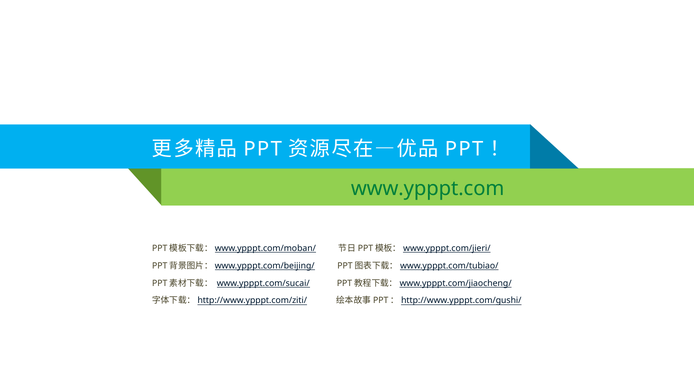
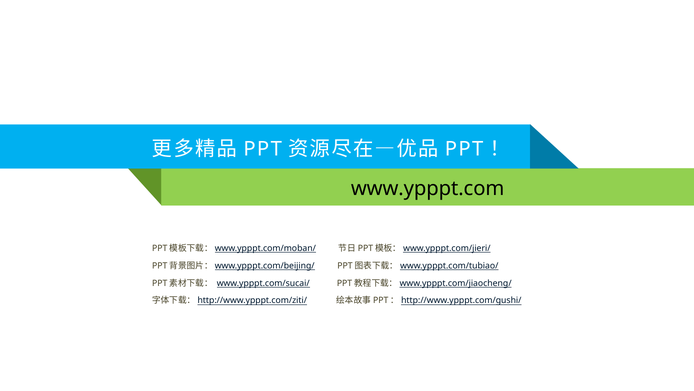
www.ypppt.com colour: green -> black (428, 188)
